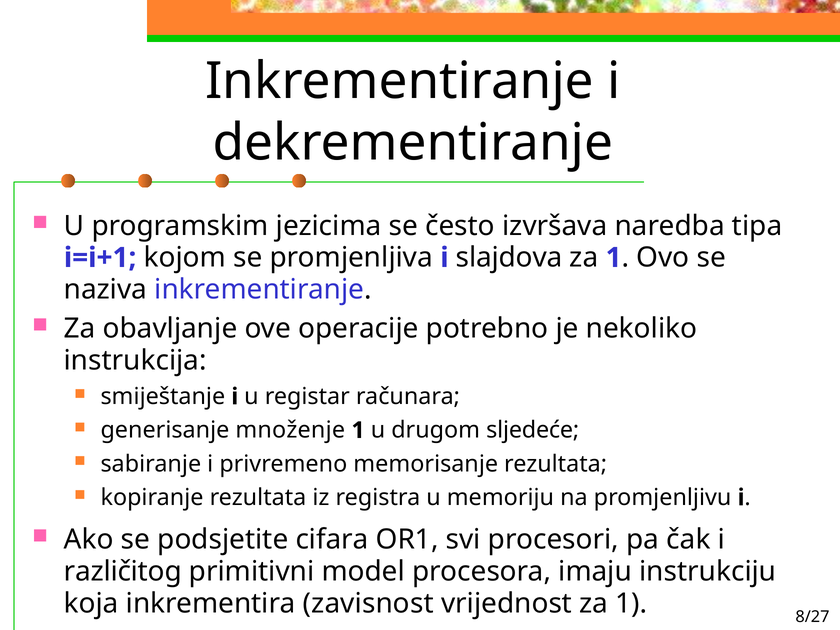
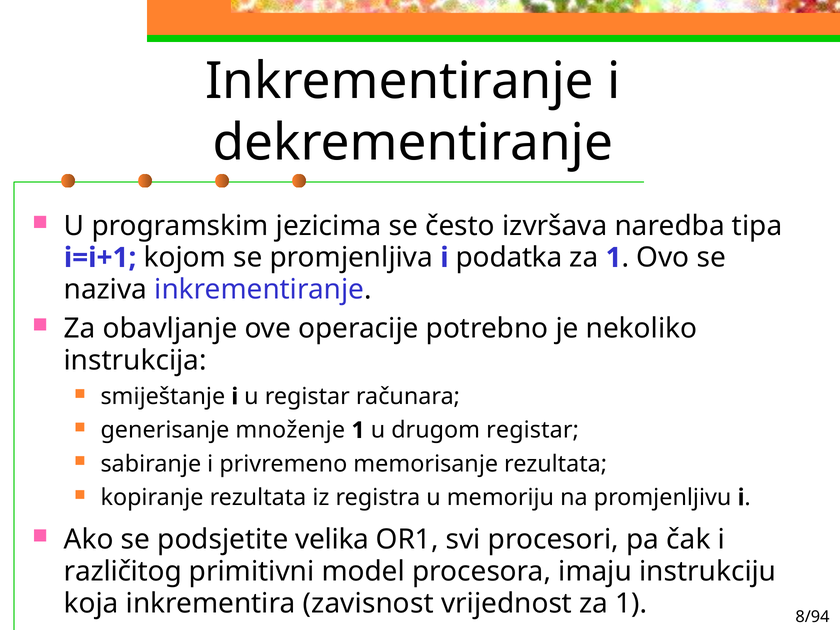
slajdova: slajdova -> podatka (509, 258)
drugom sljedeće: sljedeće -> registar (533, 430)
cifara: cifara -> velika (332, 539)
8/27: 8/27 -> 8/94 (813, 617)
